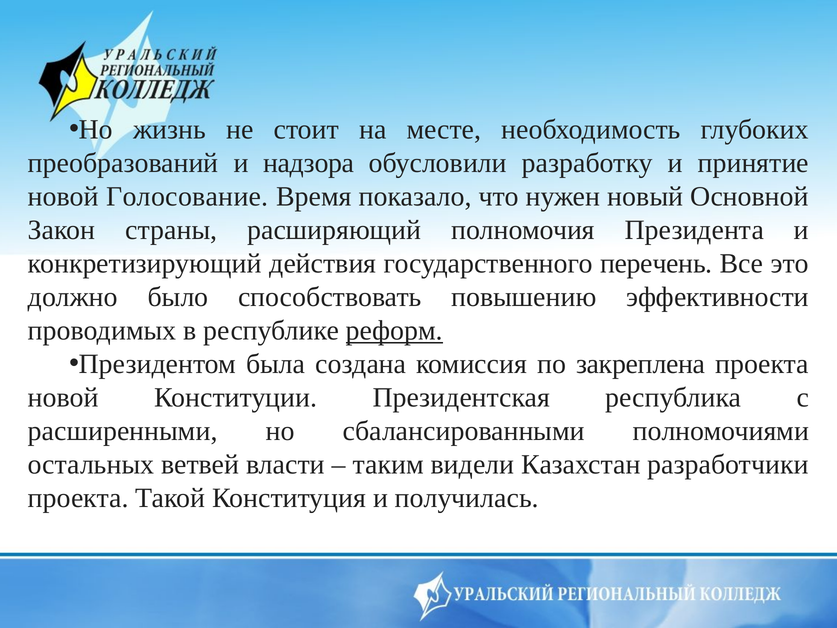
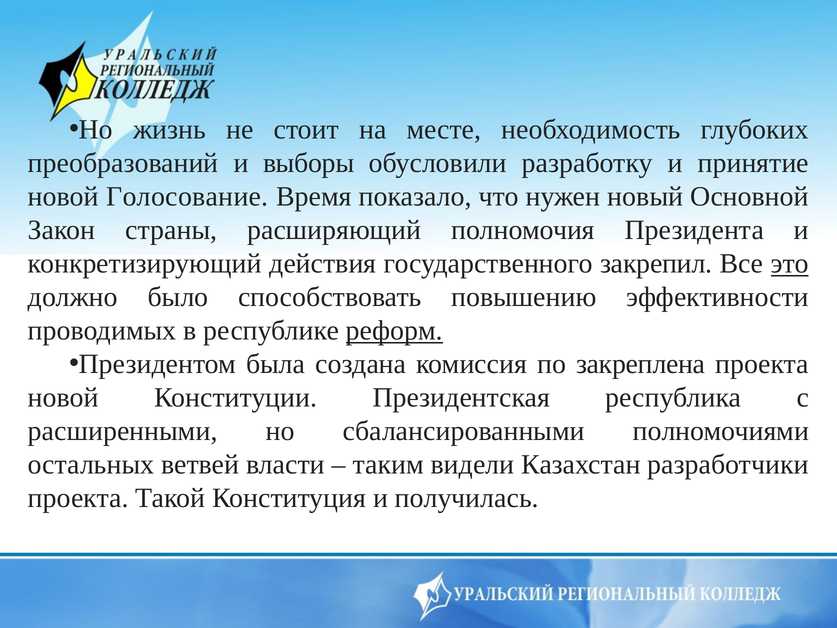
надзора: надзора -> выборы (309, 163)
перечень: перечень -> закрепил (656, 264)
это underline: none -> present (790, 264)
